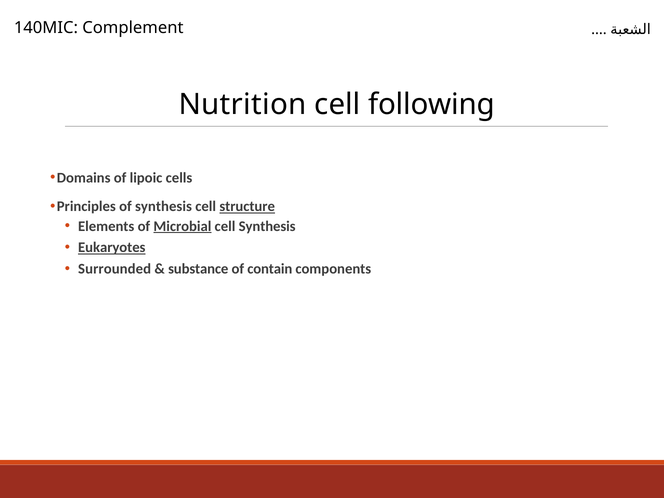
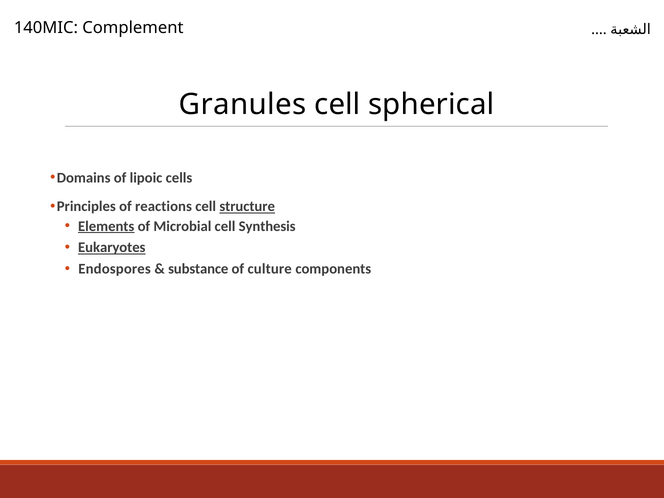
Nutrition: Nutrition -> Granules (243, 105)
following: following -> spherical (431, 105)
of synthesis: synthesis -> reactions (163, 207)
Elements underline: none -> present (106, 226)
Microbial underline: present -> none (182, 226)
Surrounded: Surrounded -> Endospores (115, 269)
contain: contain -> culture (270, 269)
